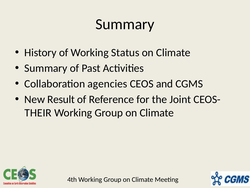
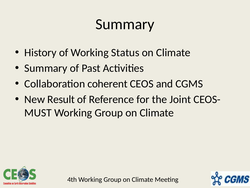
agencies: agencies -> coherent (107, 84)
THEIR: THEIR -> MUST (38, 112)
